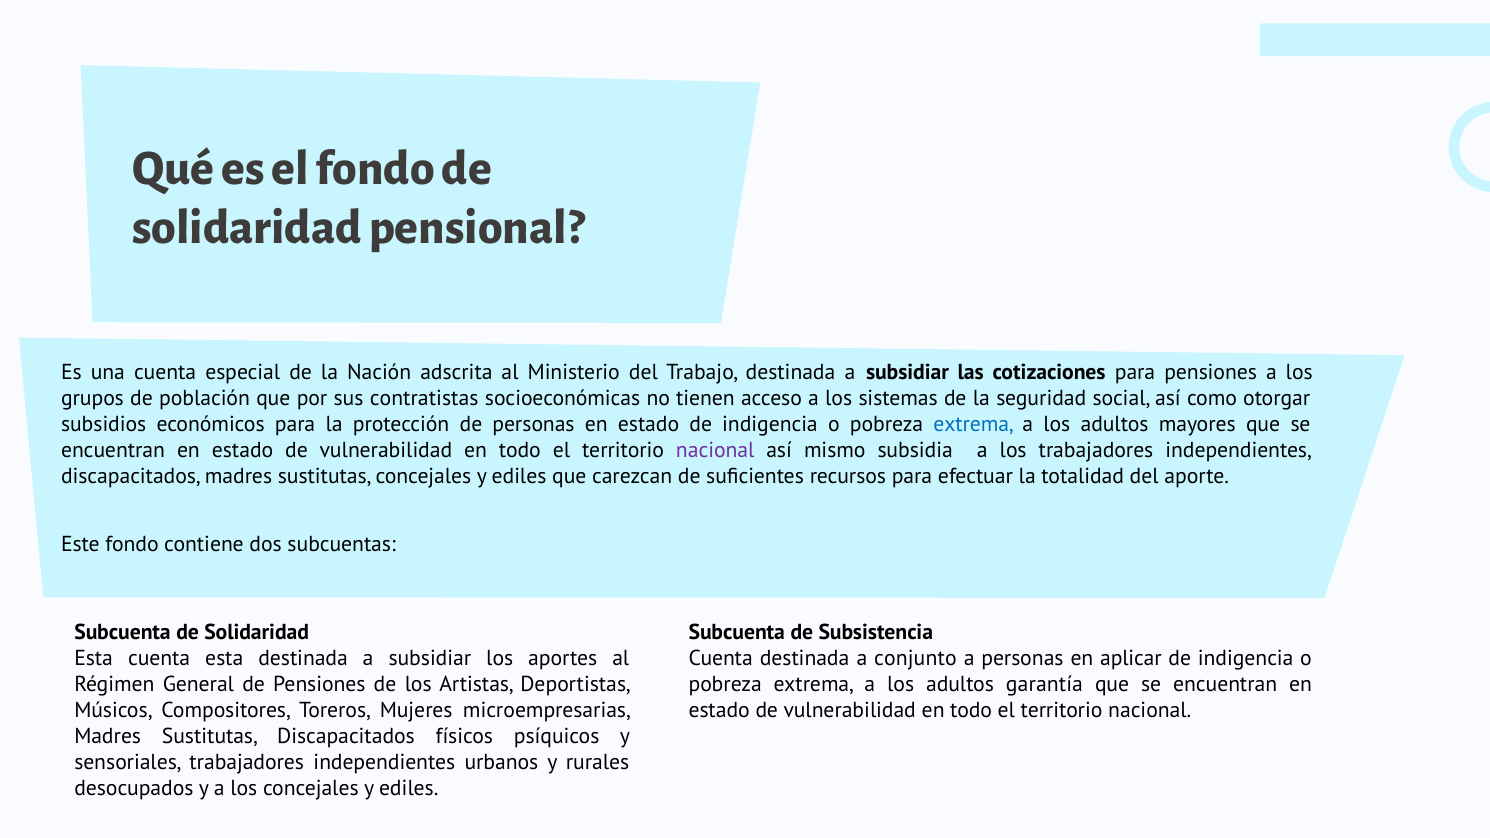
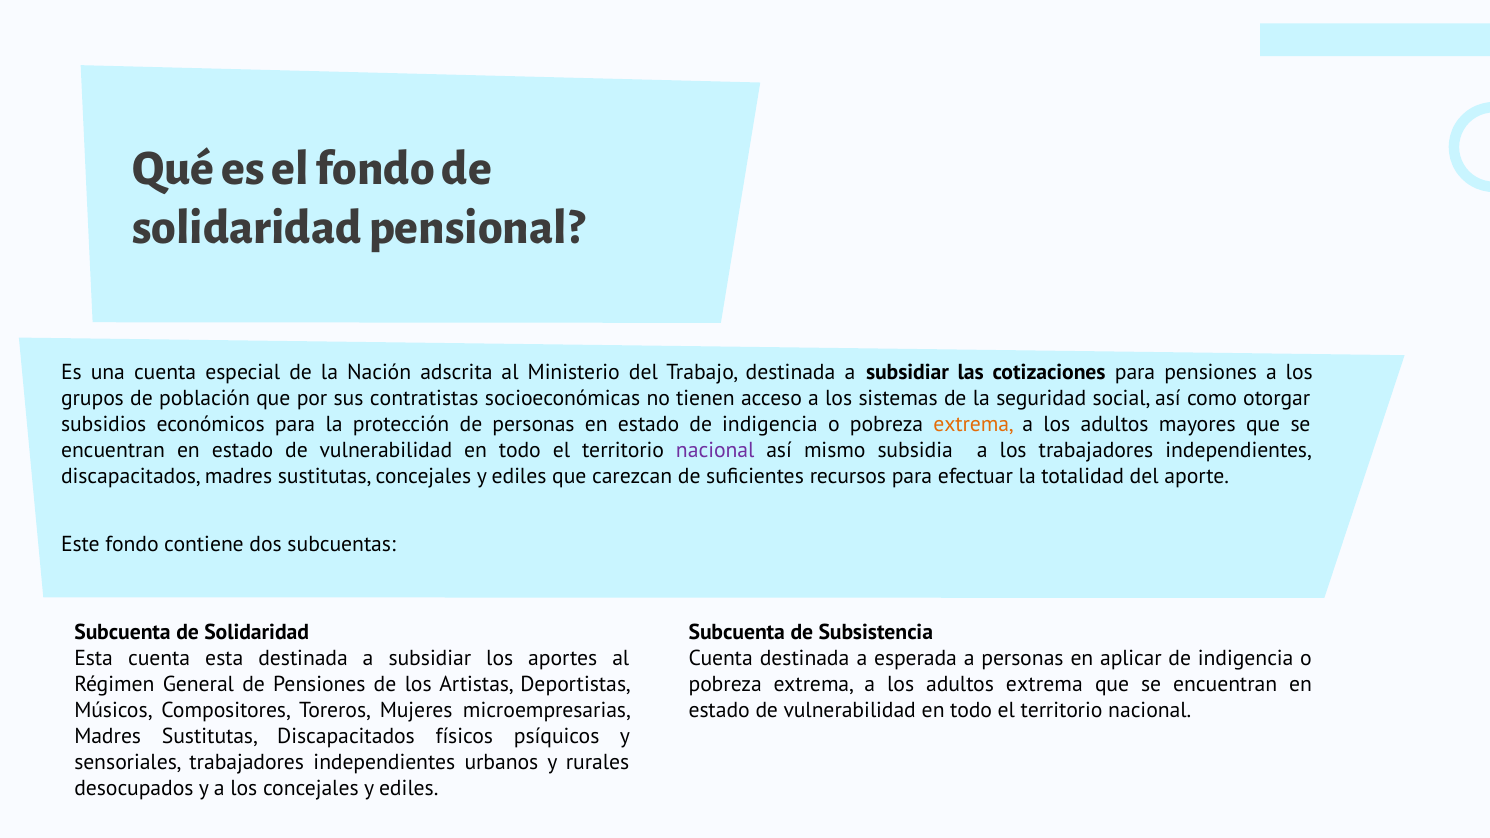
extrema colour: blue -> orange (974, 424)
conjunto: conjunto -> esperada (916, 659)
adultos garantía: garantía -> extrema (1044, 685)
